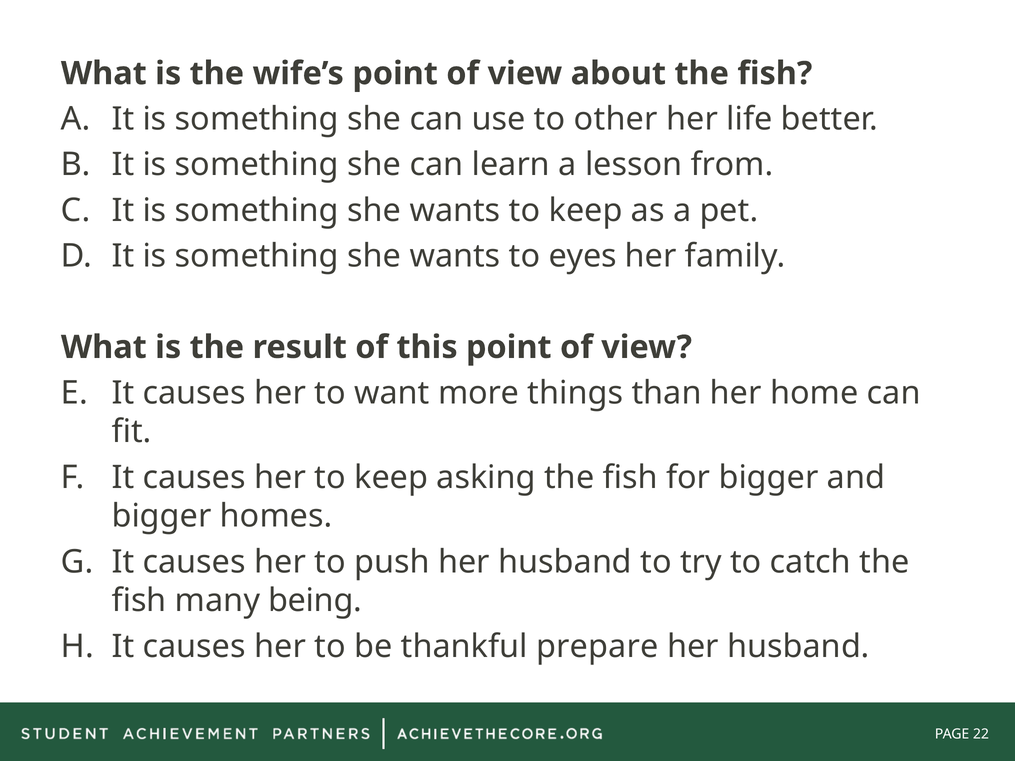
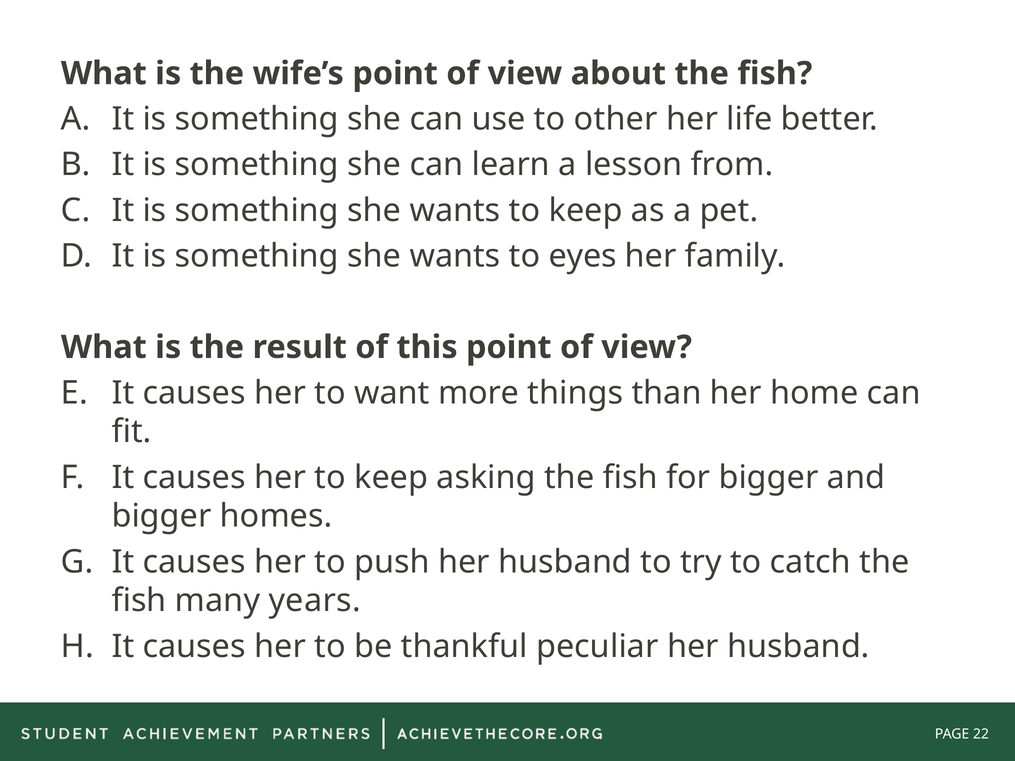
being: being -> years (315, 601)
prepare: prepare -> peculiar (597, 647)
